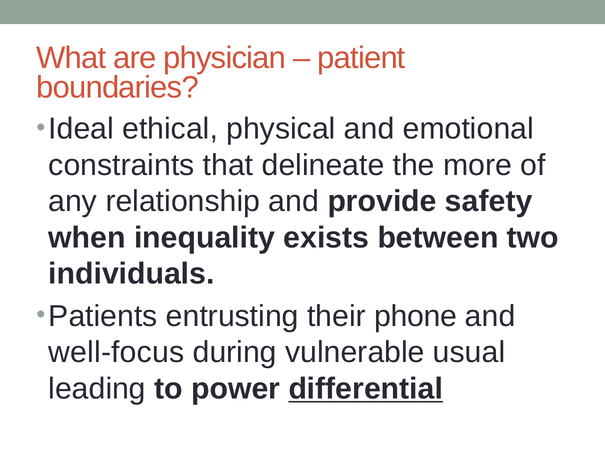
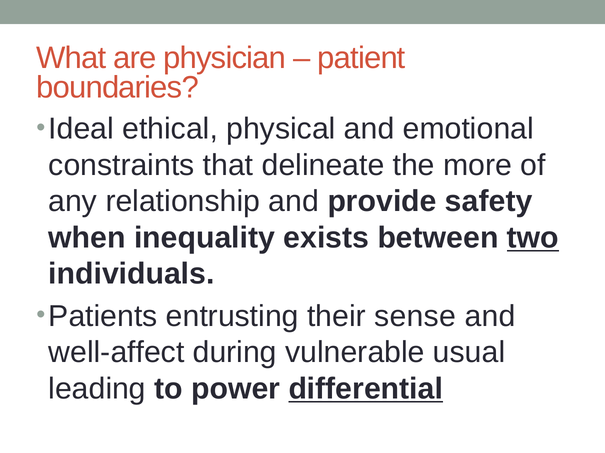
two underline: none -> present (533, 238)
phone: phone -> sense (415, 317)
well-focus: well-focus -> well-affect (116, 353)
